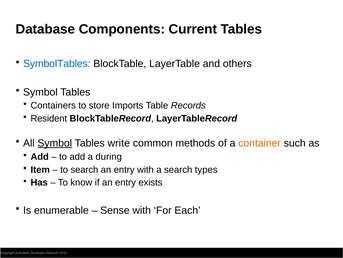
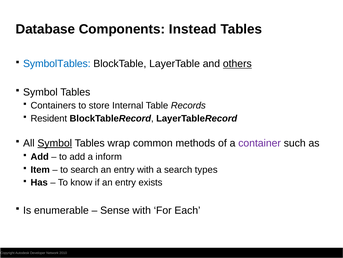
Current: Current -> Instead (193, 29)
others underline: none -> present (237, 64)
Imports: Imports -> Internal (128, 105)
write: write -> wrap (119, 143)
container colour: orange -> purple (260, 143)
during: during -> inform (109, 156)
